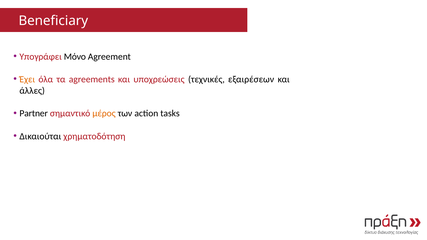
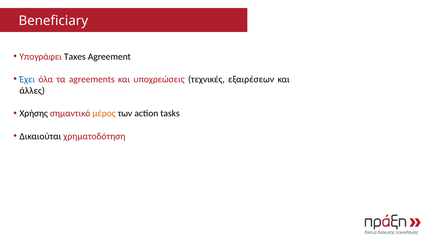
Μόνο: Μόνο -> Taxes (75, 57)
Έχει colour: orange -> blue (27, 79)
Partner: Partner -> Χρήσης (34, 114)
